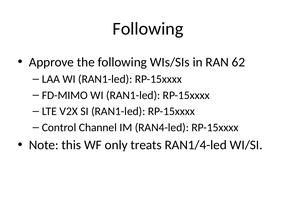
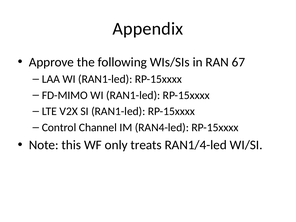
Following: Following -> Appendix (148, 29)
62: 62 -> 67 (238, 62)
